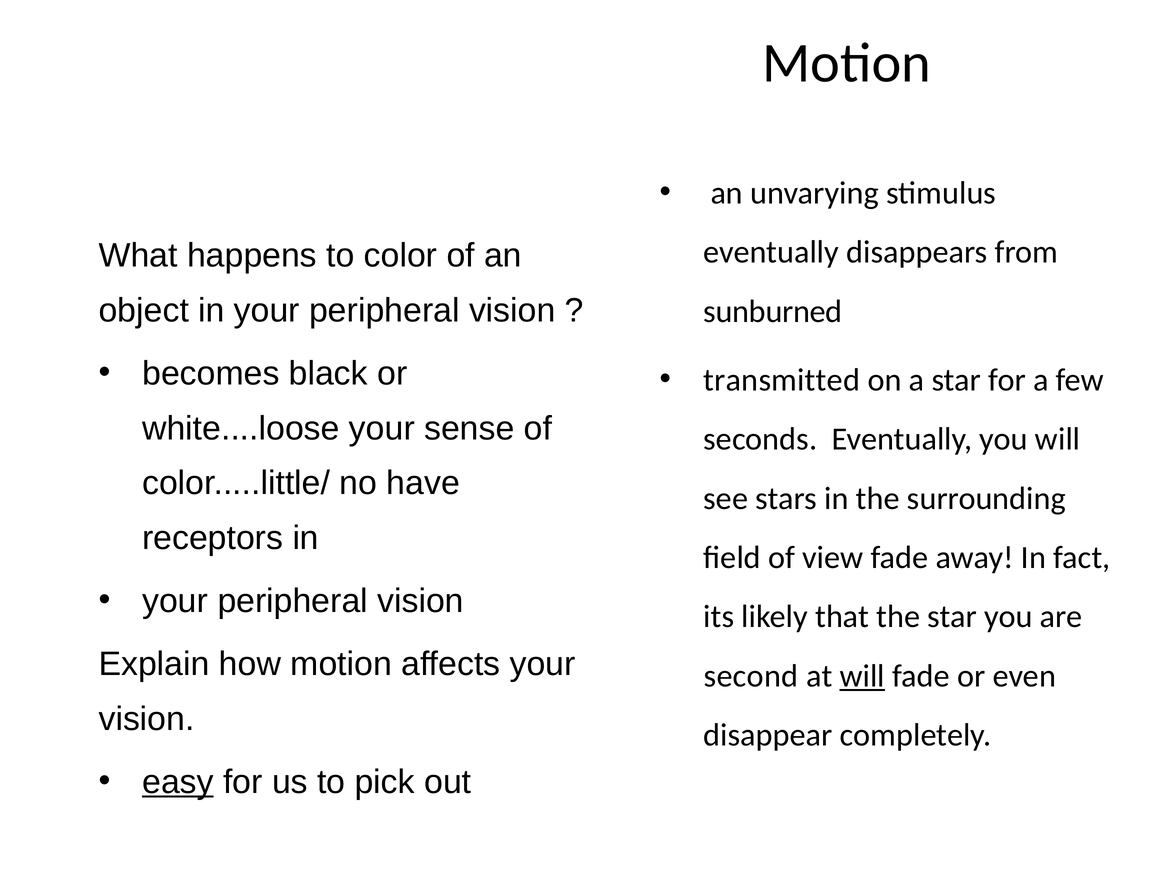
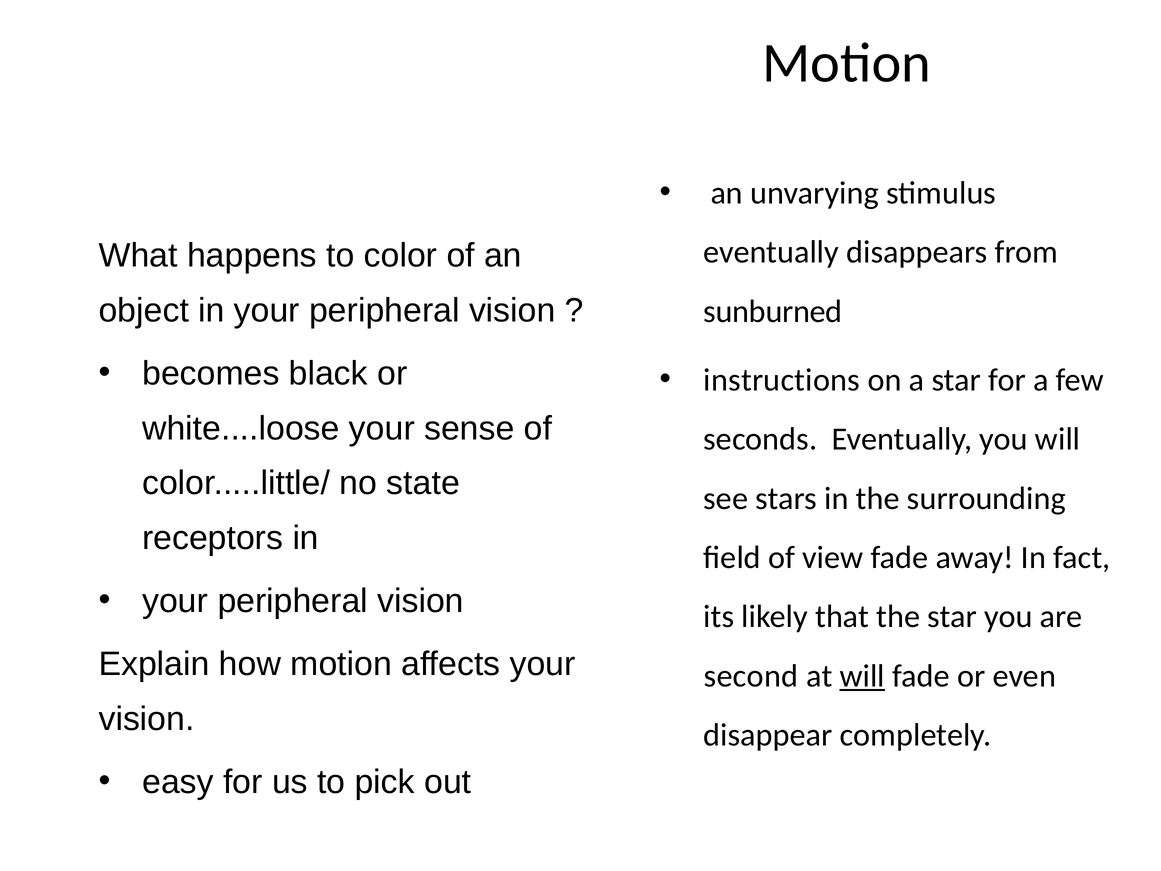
transmitted: transmitted -> instructions (782, 380)
have: have -> state (423, 483)
easy underline: present -> none (178, 782)
